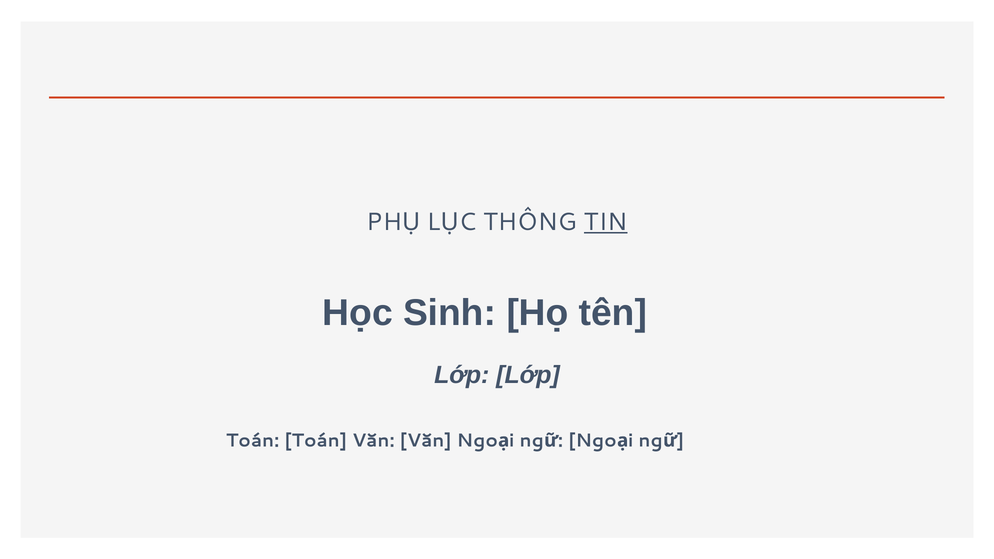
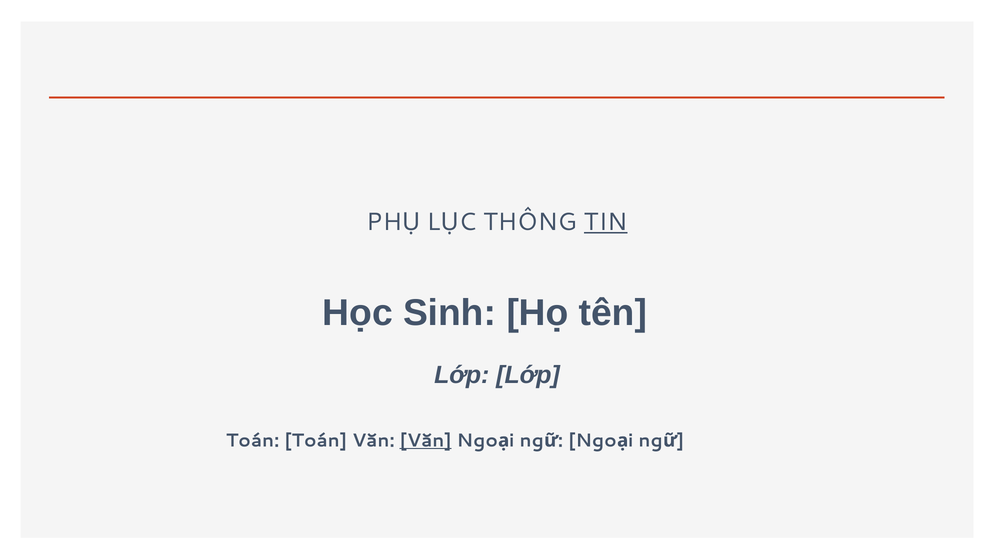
Văn underline: none -> present (426, 441)
